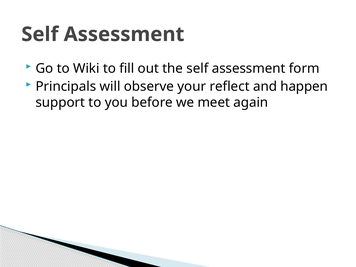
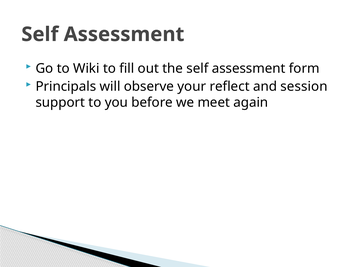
happen: happen -> session (304, 86)
